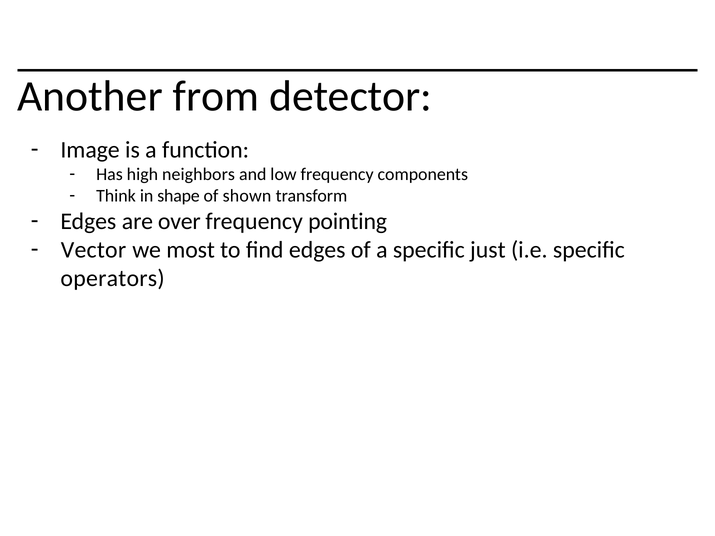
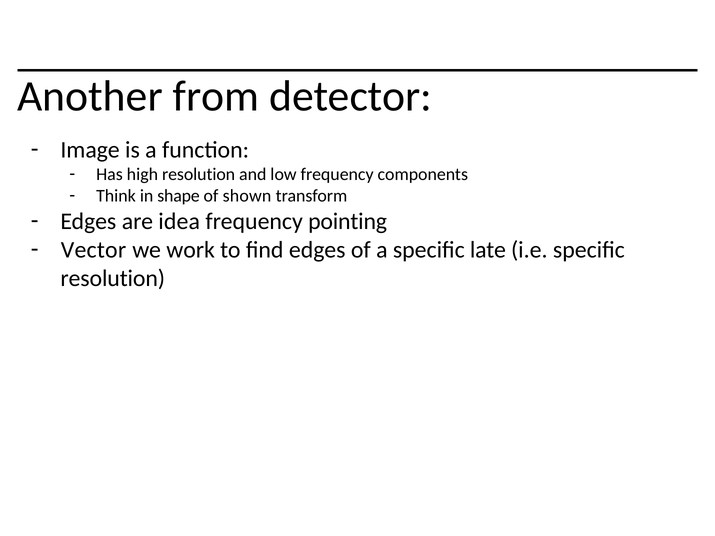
high neighbors: neighbors -> resolution (199, 175)
over: over -> idea (179, 221)
most: most -> work (191, 250)
just: just -> late (488, 250)
operators: operators -> resolution (113, 279)
